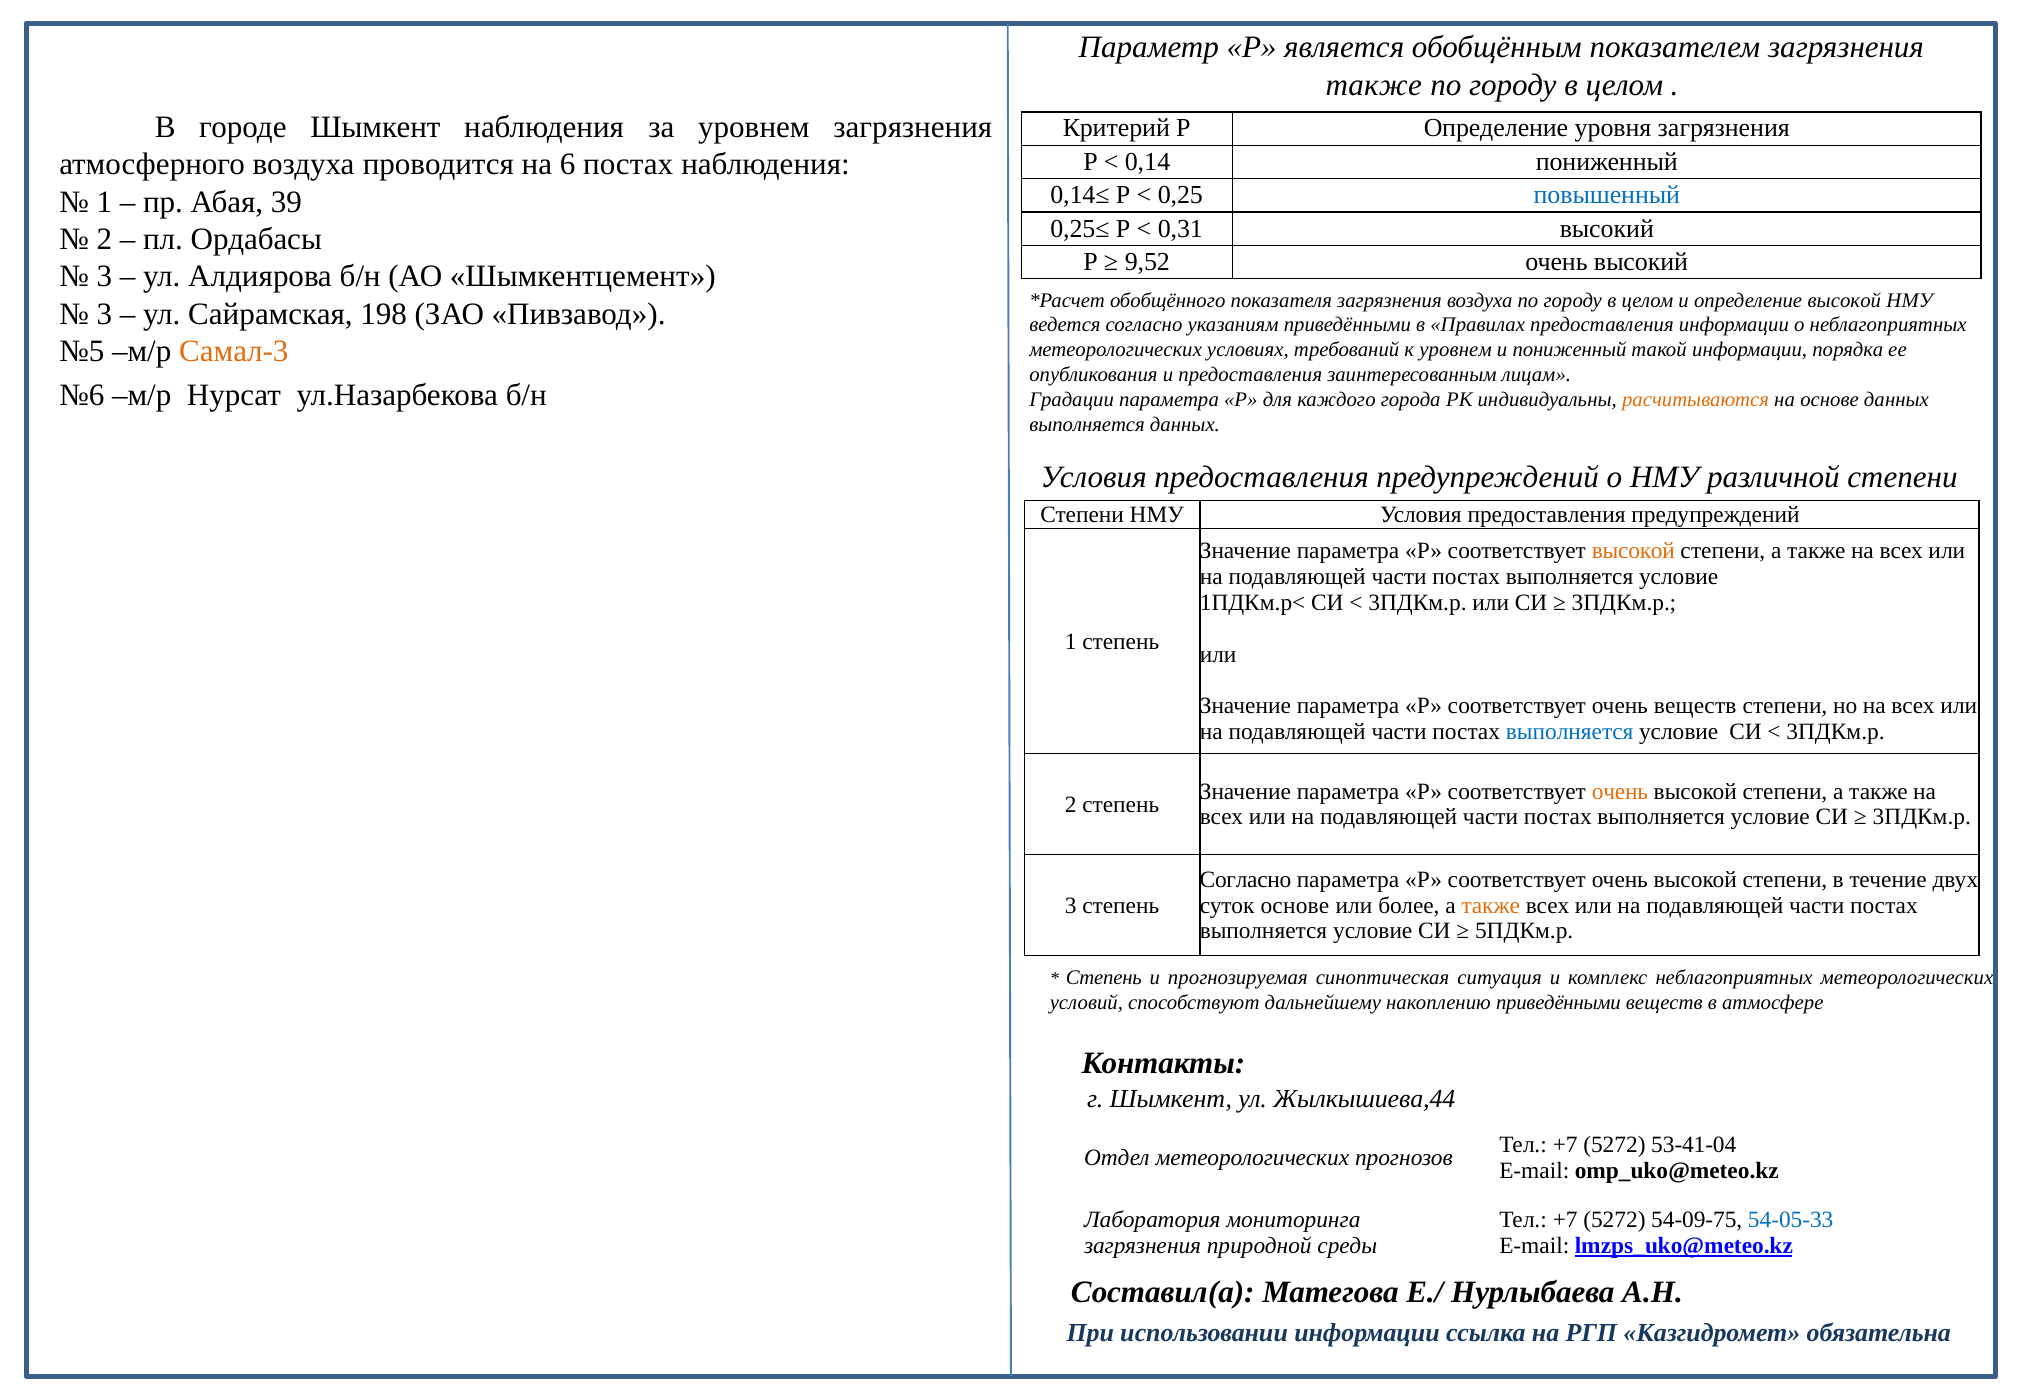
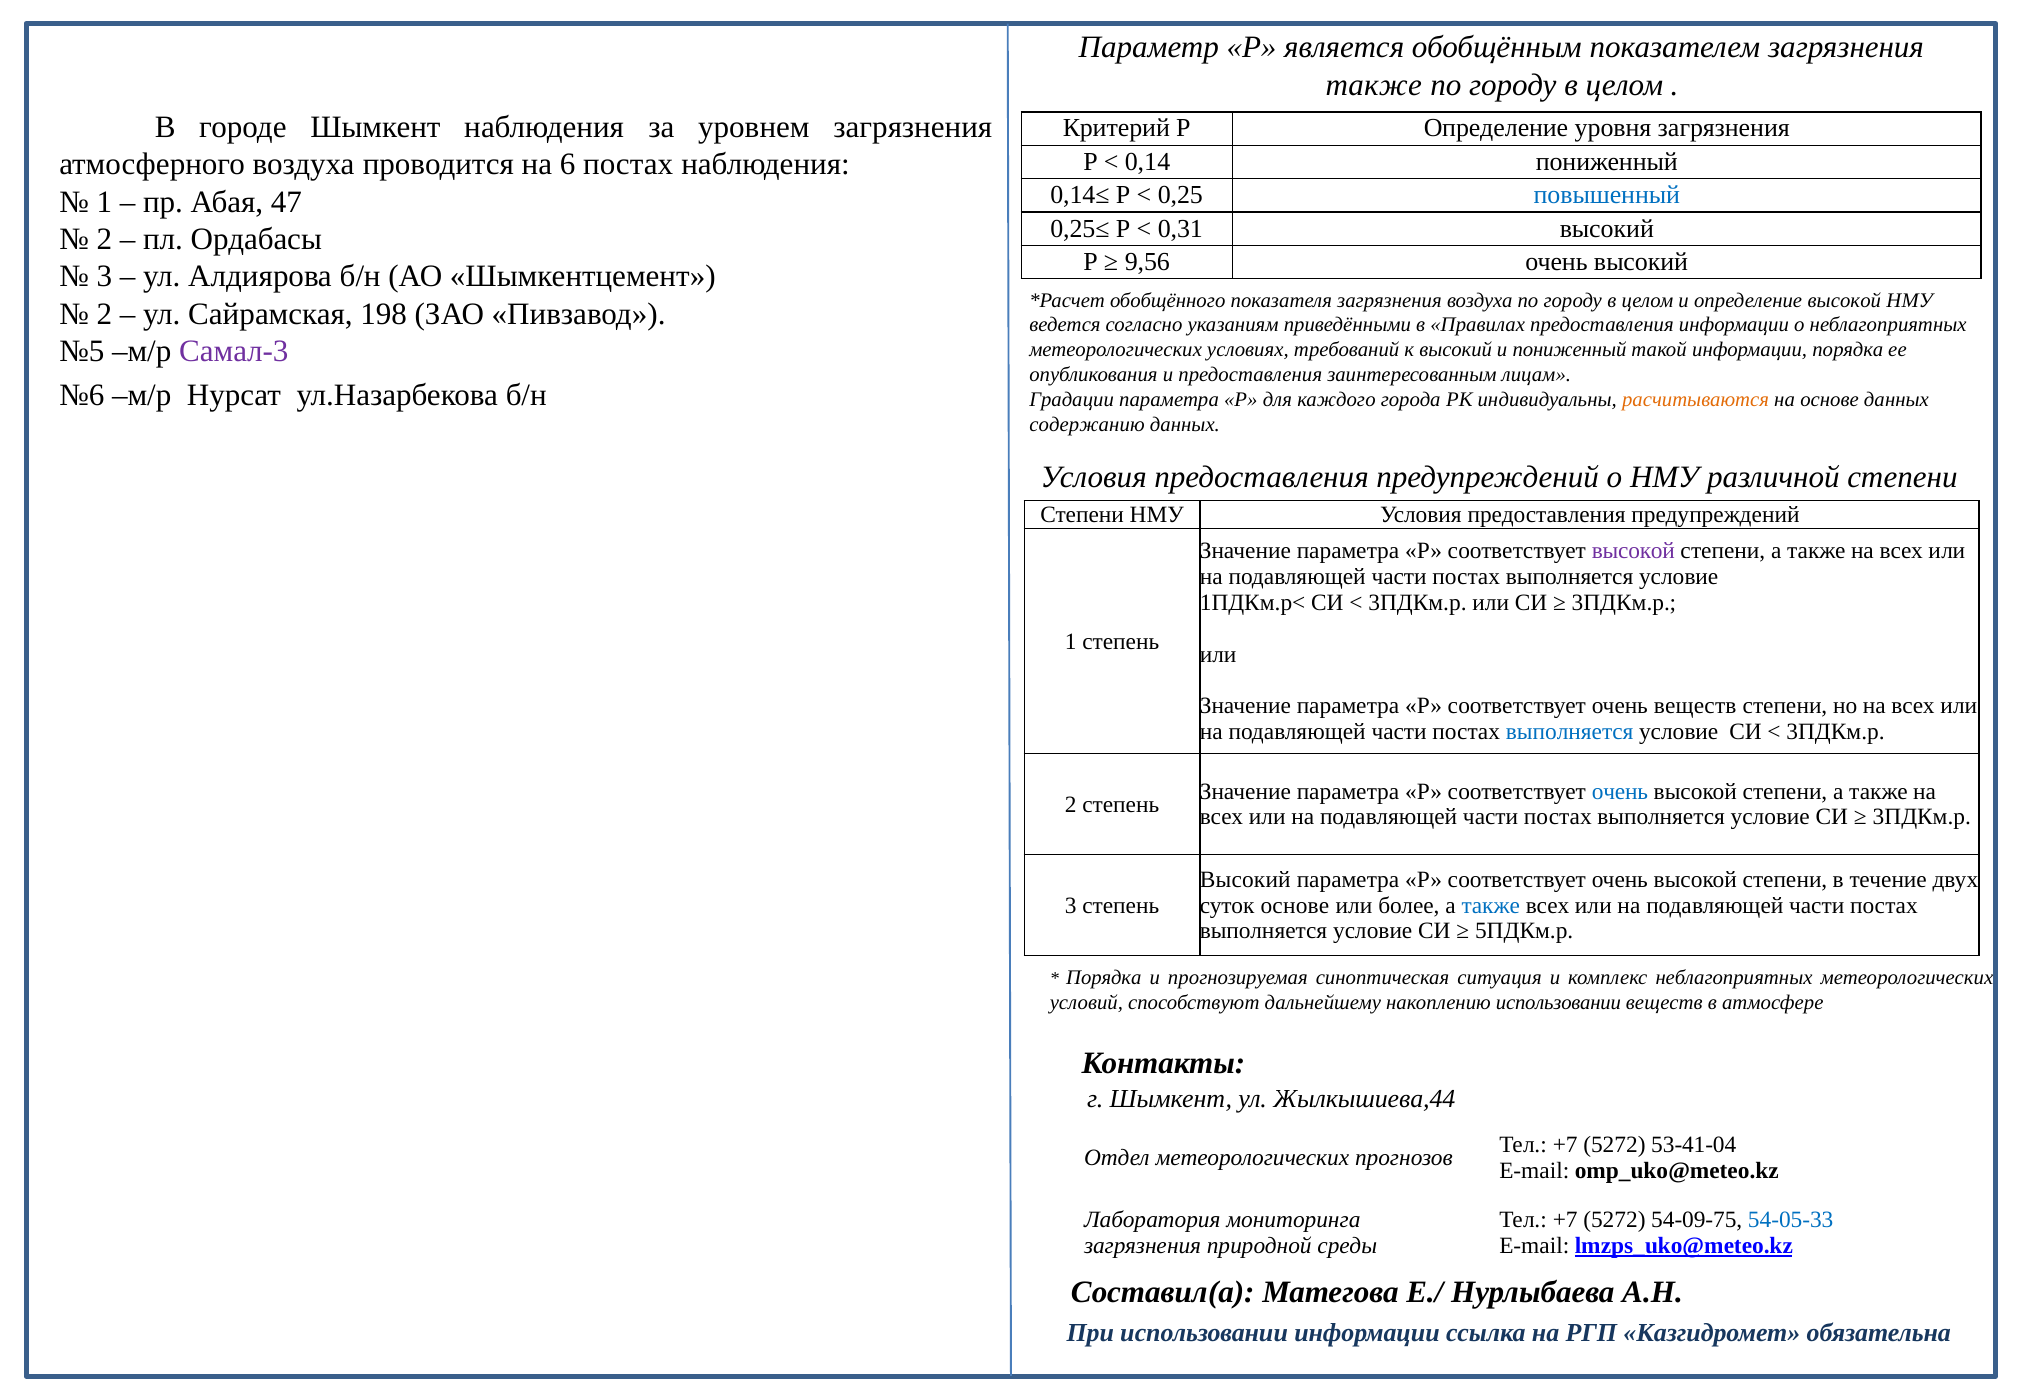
39: 39 -> 47 (286, 202)
9,52: 9,52 -> 9,56 (1147, 262)
3: 3 -> 2 (104, 314)
Самал-3 colour: orange -> purple (234, 351)
к уровнем: уровнем -> высокий (1456, 350)
выполняется: выполняется -> содержанию (1087, 424)
высокой colour: orange -> purple (1633, 551)
очень colour: orange -> blue (1620, 791)
Согласно: Согласно -> Высокий (1245, 879)
также colour: orange -> blue (1491, 905)
Степень: Степень -> Порядка (1104, 978)
накоплению приведёнными: приведёнными -> использовании (1558, 1003)
